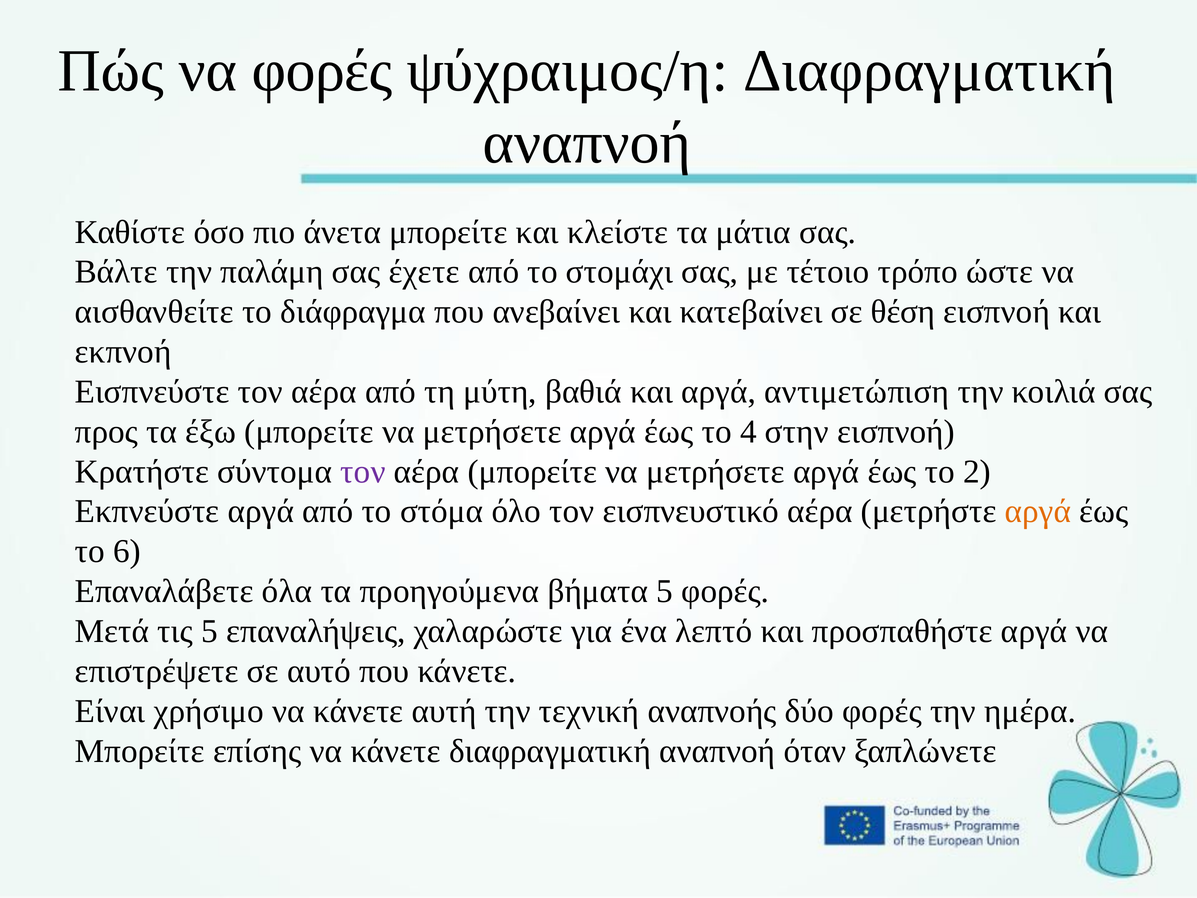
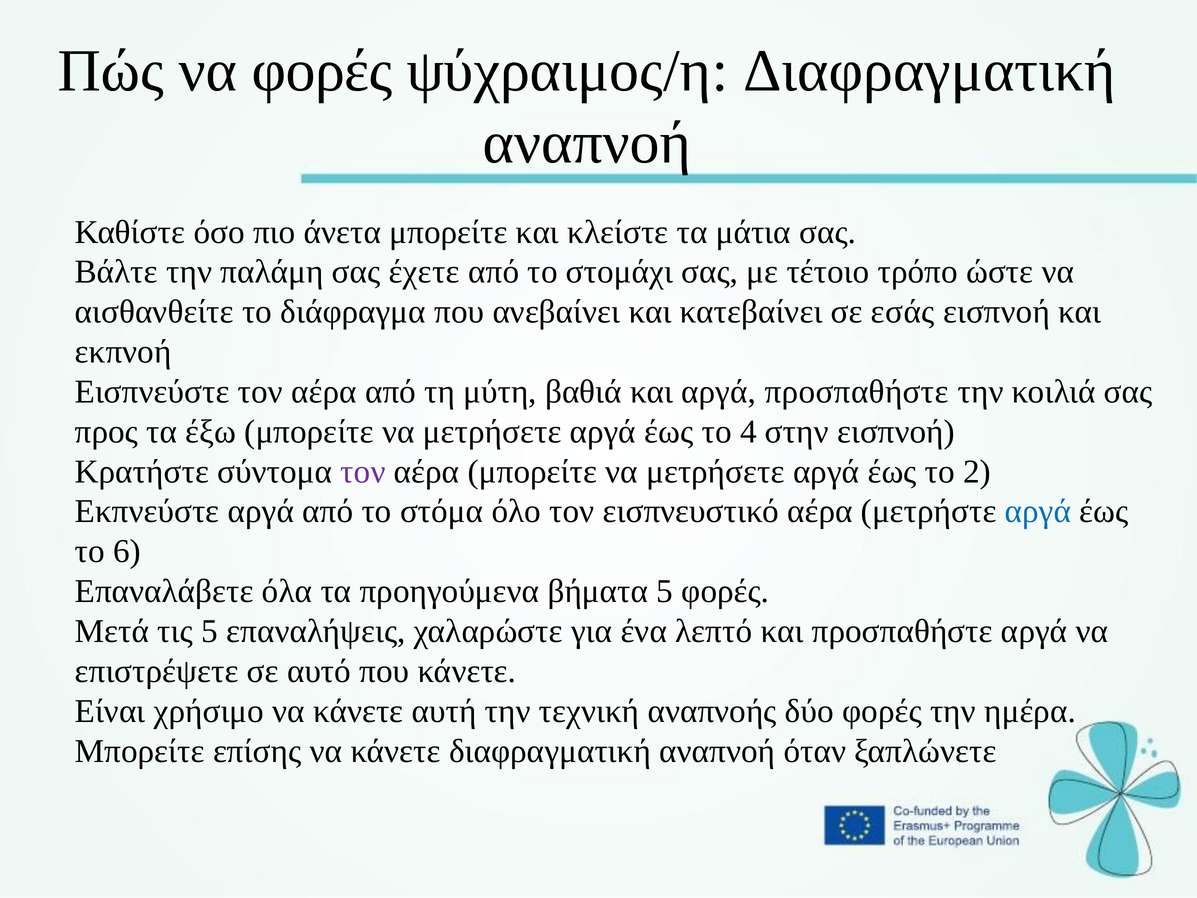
θέση: θέση -> εσάς (903, 312)
αργά αντιμετώπιση: αντιμετώπιση -> προσπαθήστε (857, 392)
αργά colour: orange -> blue (1038, 511)
